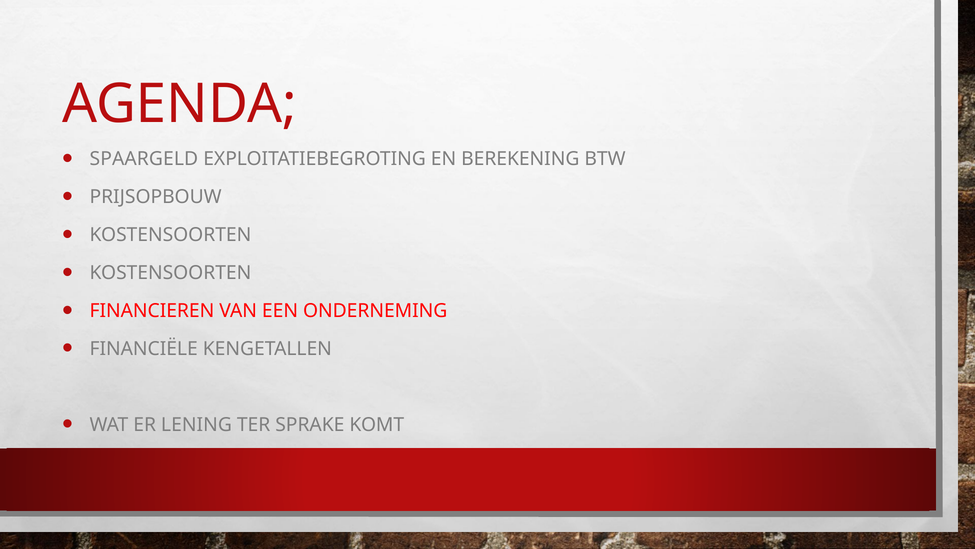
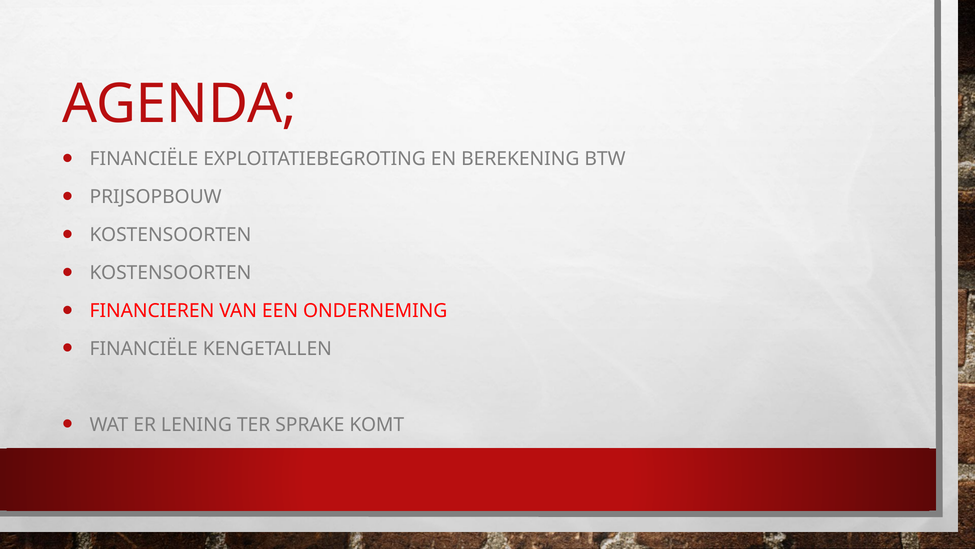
SPAARGELD: SPAARGELD -> FINANCIËLE (144, 159)
